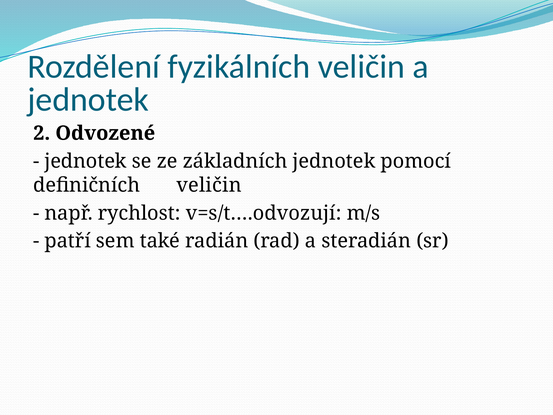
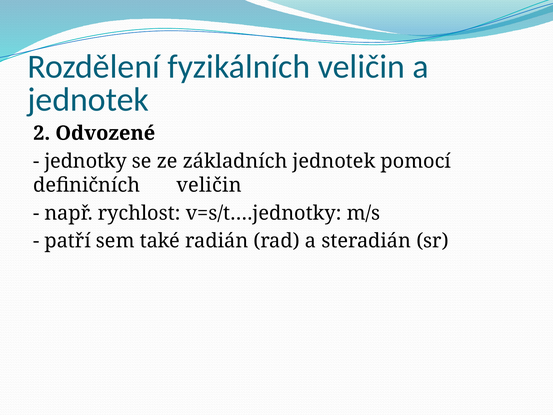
jednotek: jednotek -> jednotky (86, 161)
v=s/t….odvozují: v=s/t….odvozují -> v=s/t….jednotky (264, 213)
